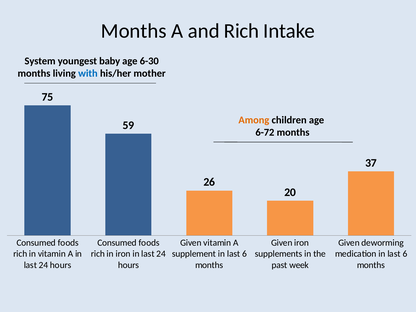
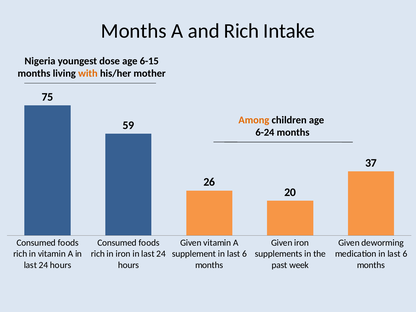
System: System -> Nigeria (40, 61)
baby: baby -> dose (110, 61)
6-30: 6-30 -> 6-15 (149, 61)
with colour: blue -> orange (88, 73)
6-72: 6-72 -> 6-24 (265, 132)
